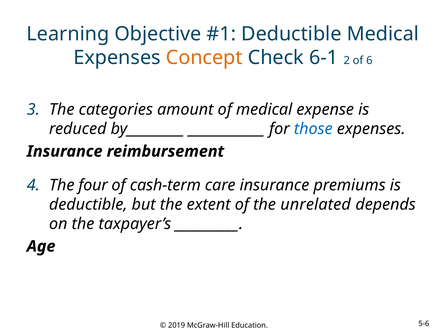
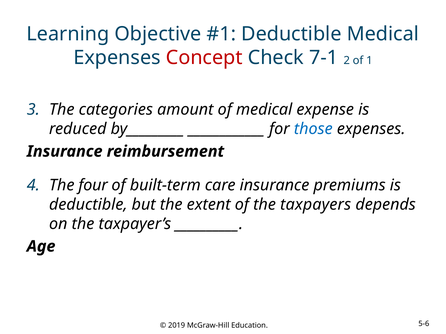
Concept colour: orange -> red (204, 58)
6-1: 6-1 -> 7-1 (324, 58)
6: 6 -> 1 (369, 61)
cash-term: cash-term -> built-term (165, 185)
unrelated: unrelated -> taxpayers (316, 205)
